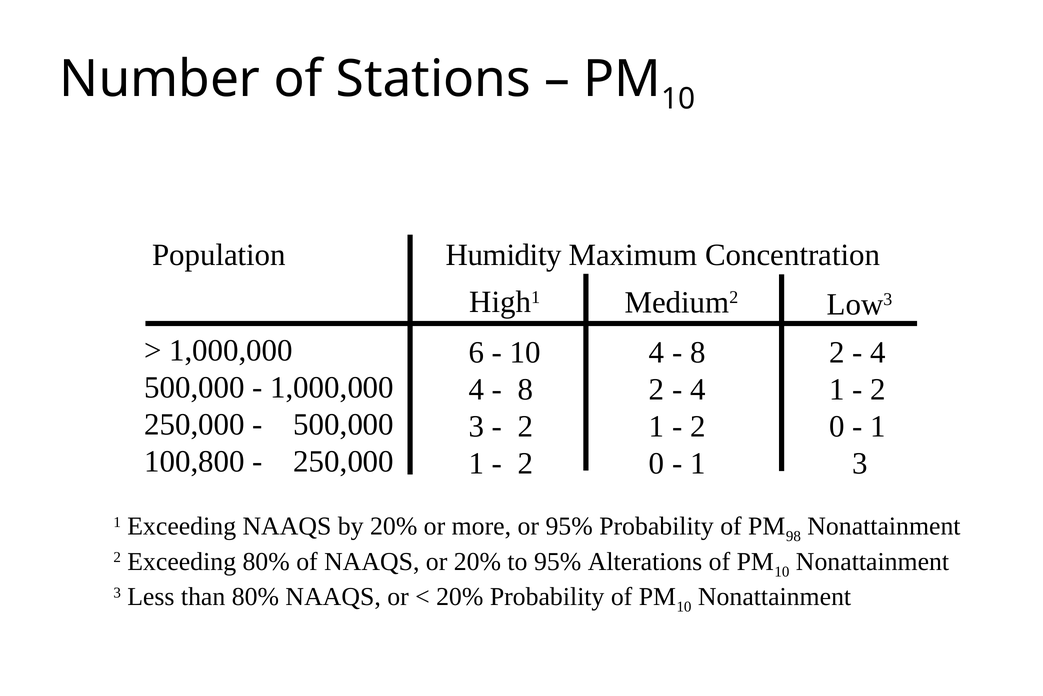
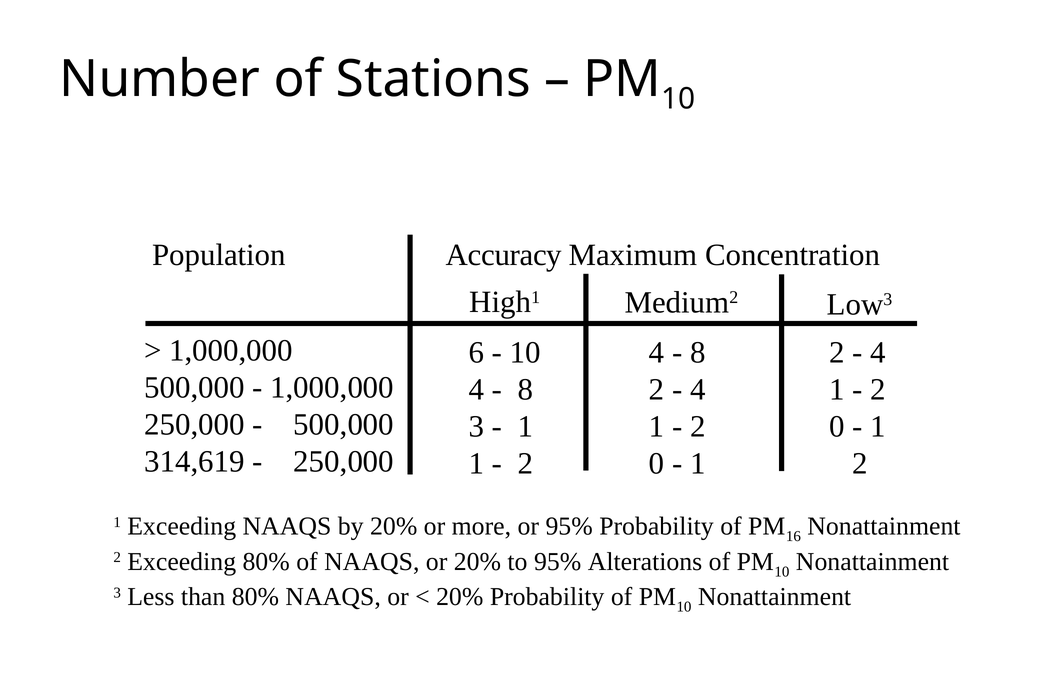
Humidity: Humidity -> Accuracy (504, 255)
2: 2 -> 1 (525, 426)
100,800: 100,800 -> 314,619 (194, 461)
1 3: 3 -> 2 (860, 463)
98: 98 -> 16 (793, 536)
